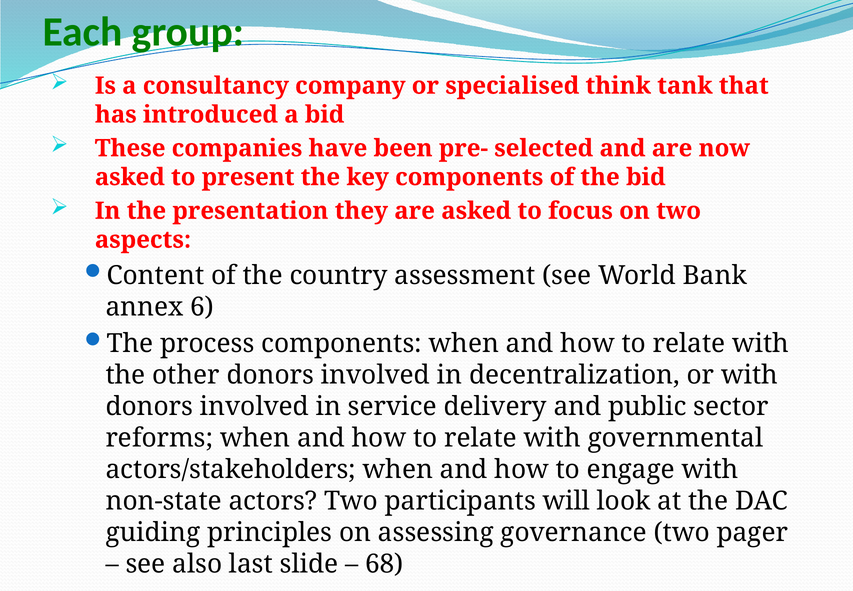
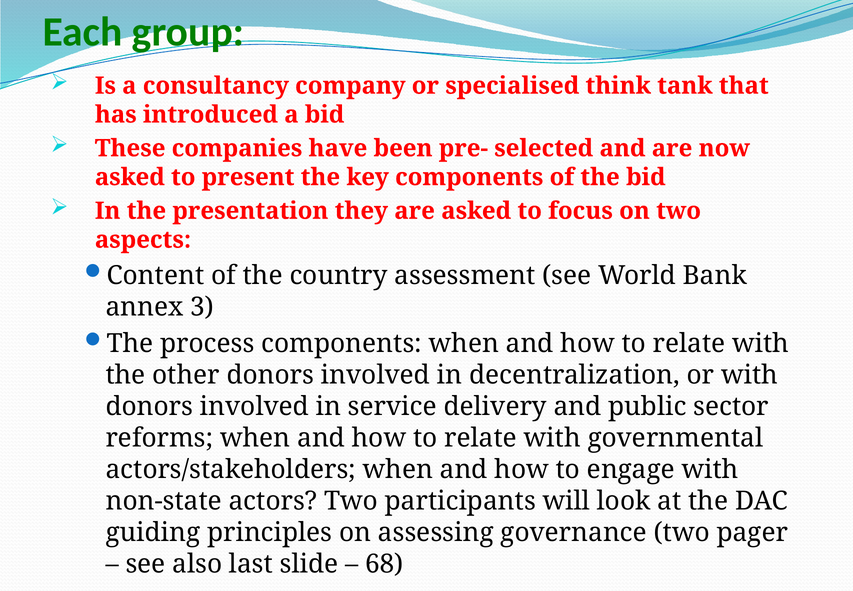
6: 6 -> 3 (202, 307)
